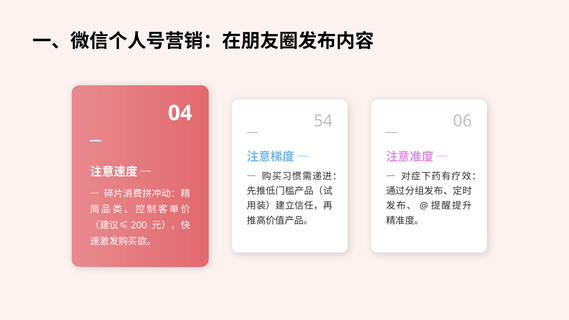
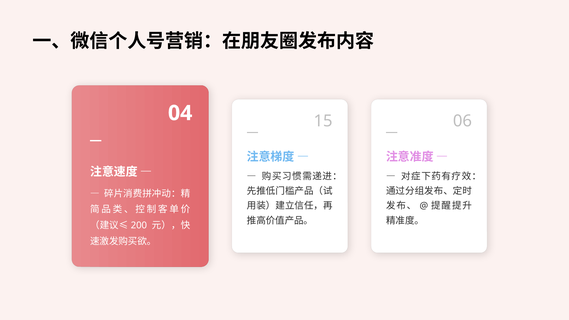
54: 54 -> 15 (323, 121)
